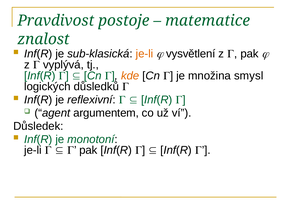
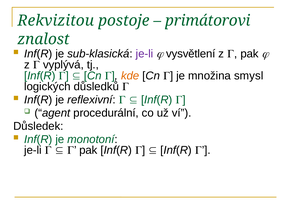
Pravdivost: Pravdivost -> Rekvizitou (56, 21)
matematice: matematice -> primátorovi (208, 21)
je-li colour: orange -> purple (145, 54)
argumentem: argumentem -> procedurální (106, 113)
